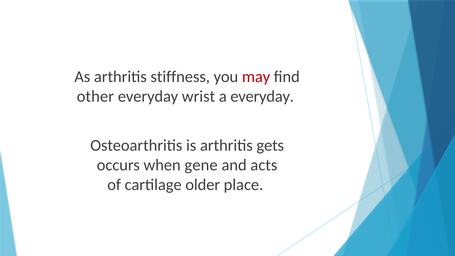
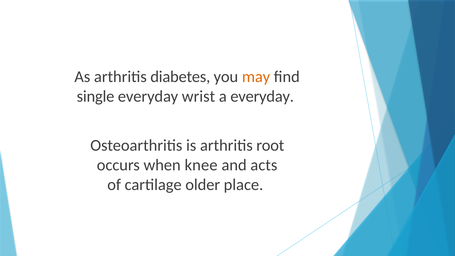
stiffness: stiffness -> diabetes (180, 77)
may colour: red -> orange (256, 77)
other: other -> single (96, 96)
gets: gets -> root (270, 145)
gene: gene -> knee (201, 165)
